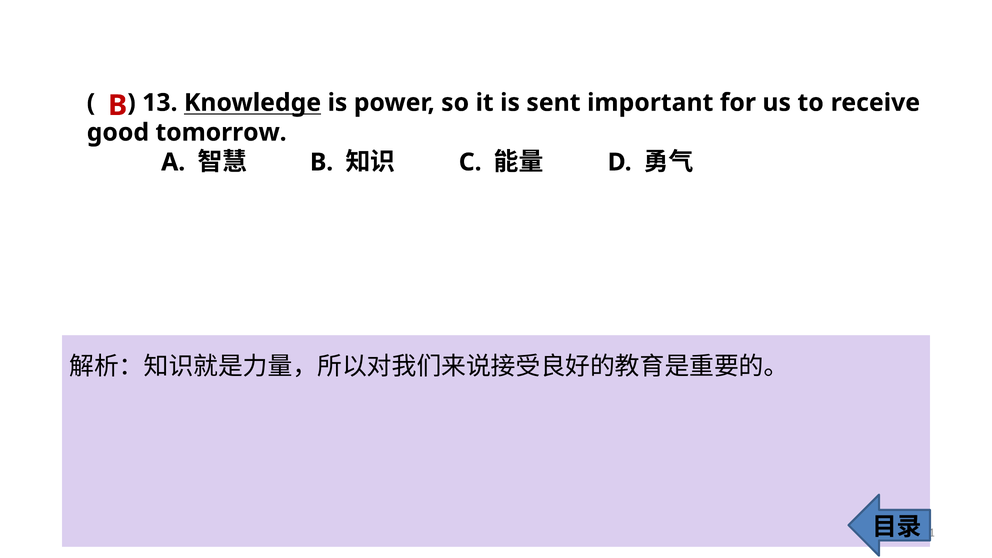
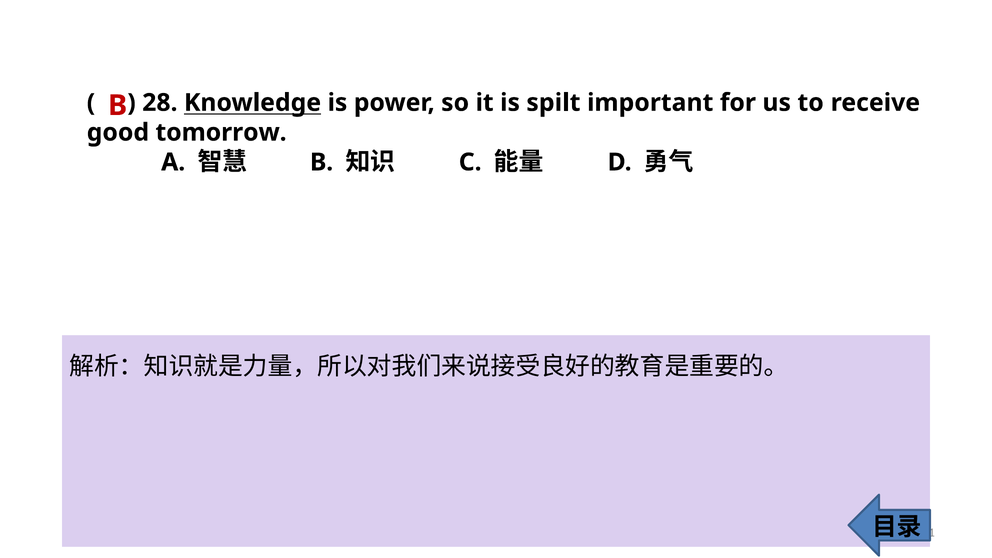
13: 13 -> 28 (160, 103)
sent: sent -> spilt (553, 103)
